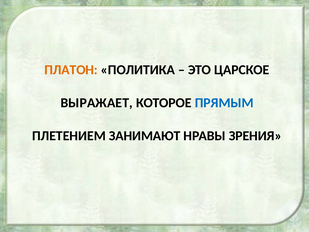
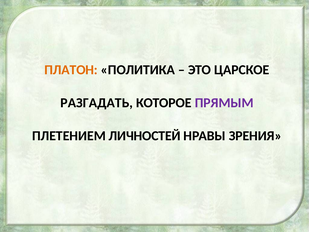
ВЫРАЖАЕТ: ВЫРАЖАЕТ -> РАЗГАДАТЬ (97, 103)
ПРЯМЫМ colour: blue -> purple (224, 103)
ЗАНИМАЮТ: ЗАНИМАЮТ -> ЛИЧНОСТЕЙ (145, 136)
